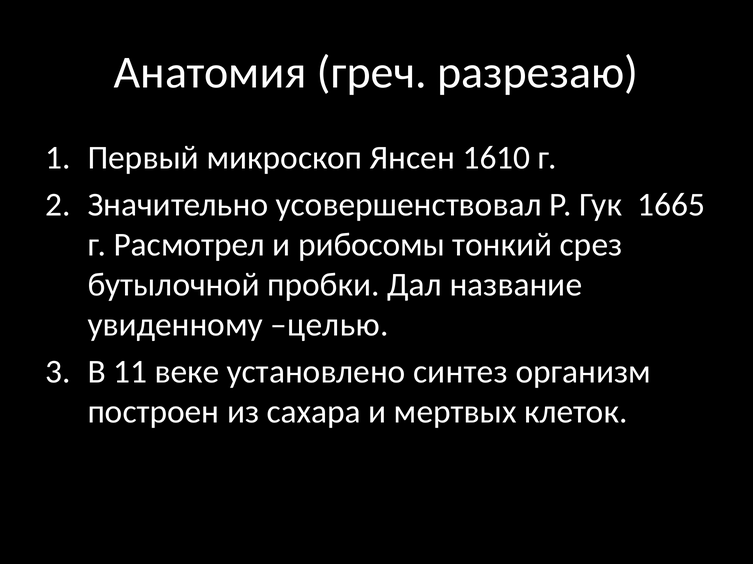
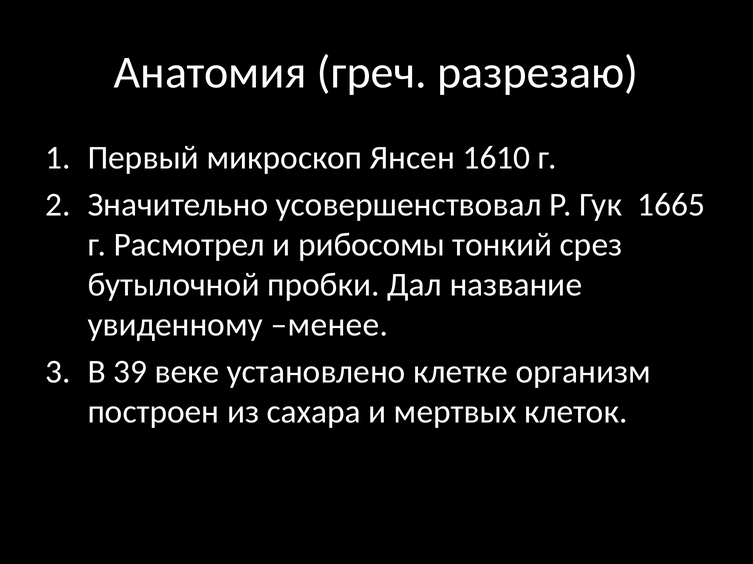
целью: целью -> менее (329, 325)
11: 11 -> 39 (130, 372)
синтез: синтез -> клетке (461, 372)
